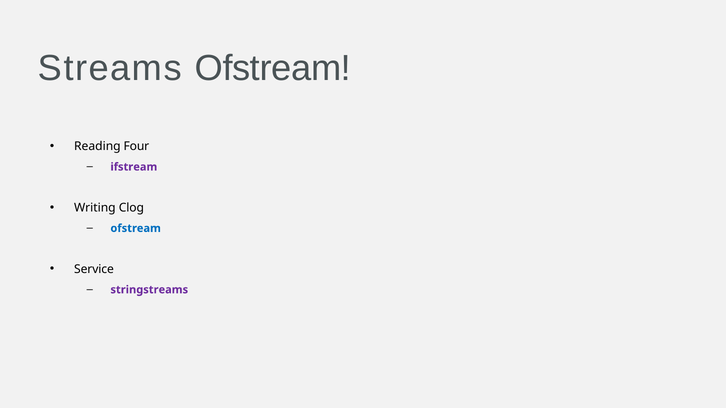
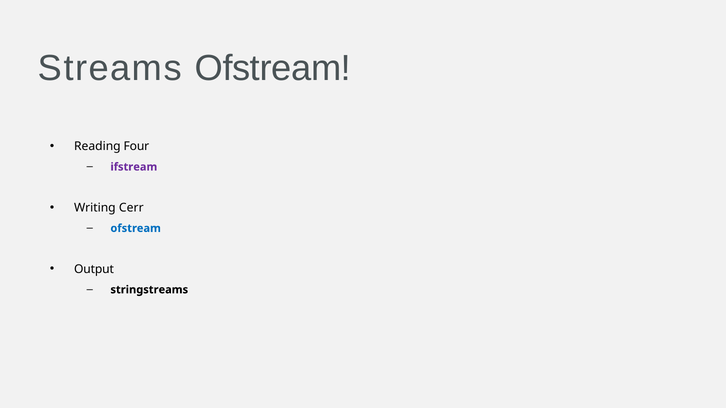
Clog: Clog -> Cerr (131, 208)
Service: Service -> Output (94, 269)
stringstreams colour: purple -> black (149, 290)
